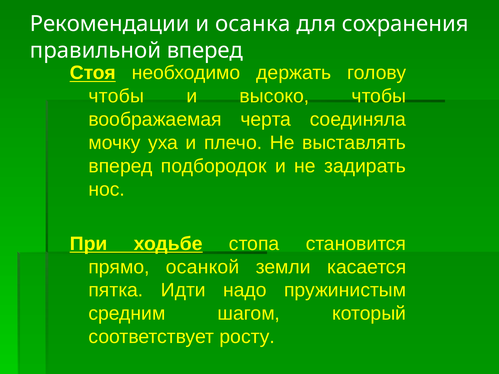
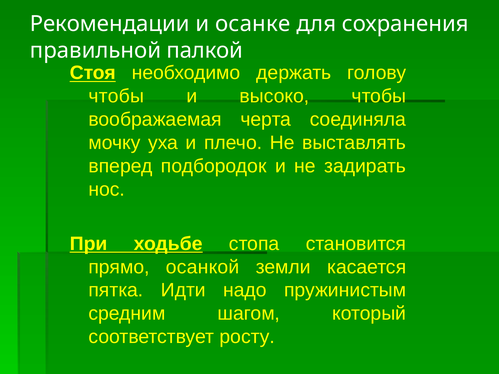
осанка: осанка -> осанке (253, 24)
правильной вперед: вперед -> палкой (205, 51)
